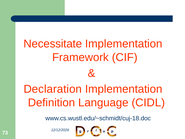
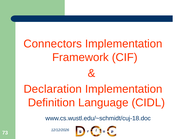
Necessitate: Necessitate -> Connectors (53, 44)
